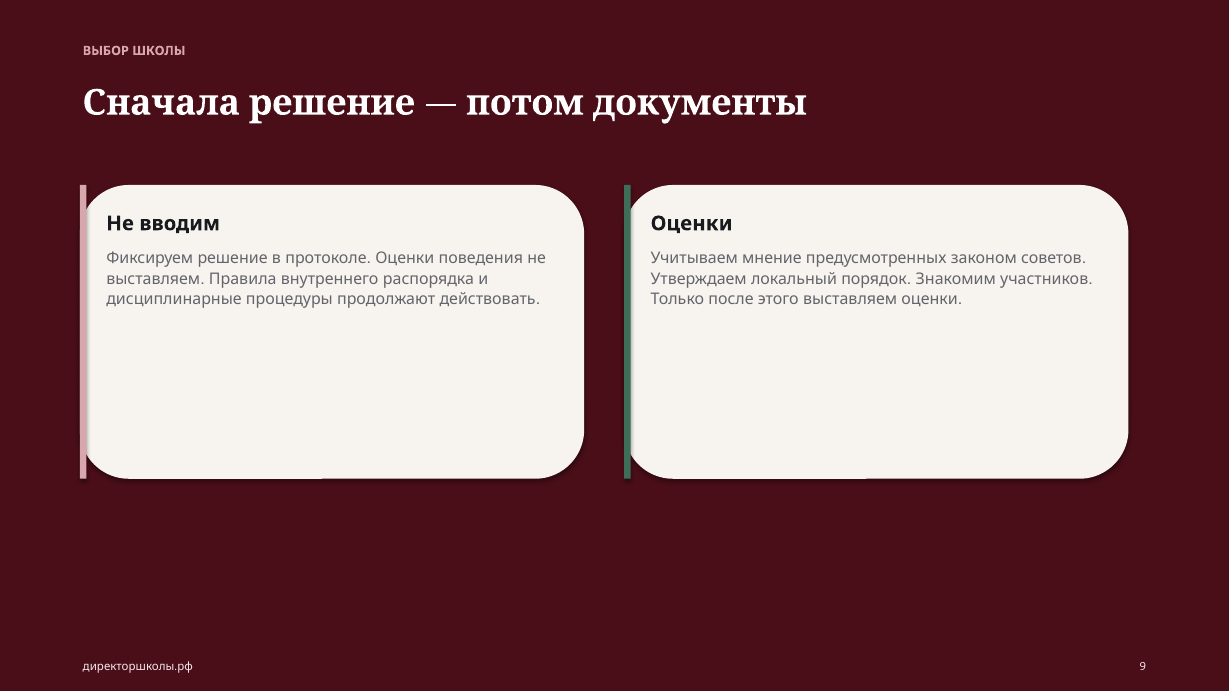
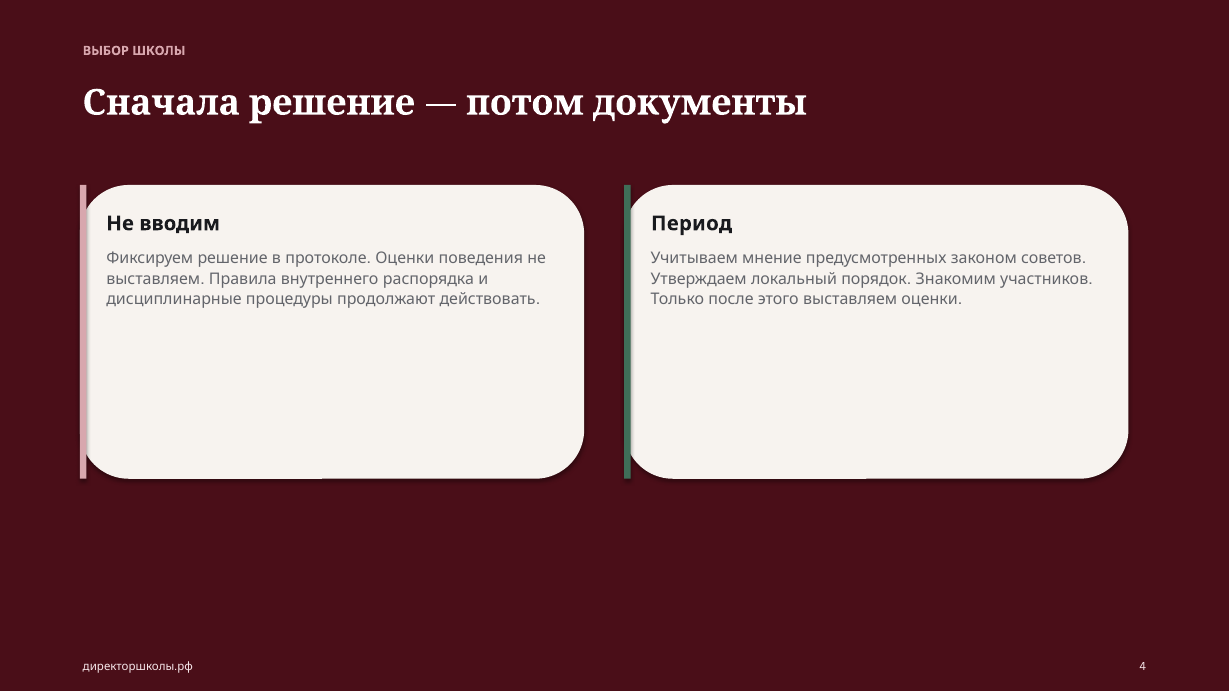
Оценки: Оценки -> Период (691, 224)
9: 9 -> 4 (1143, 667)
